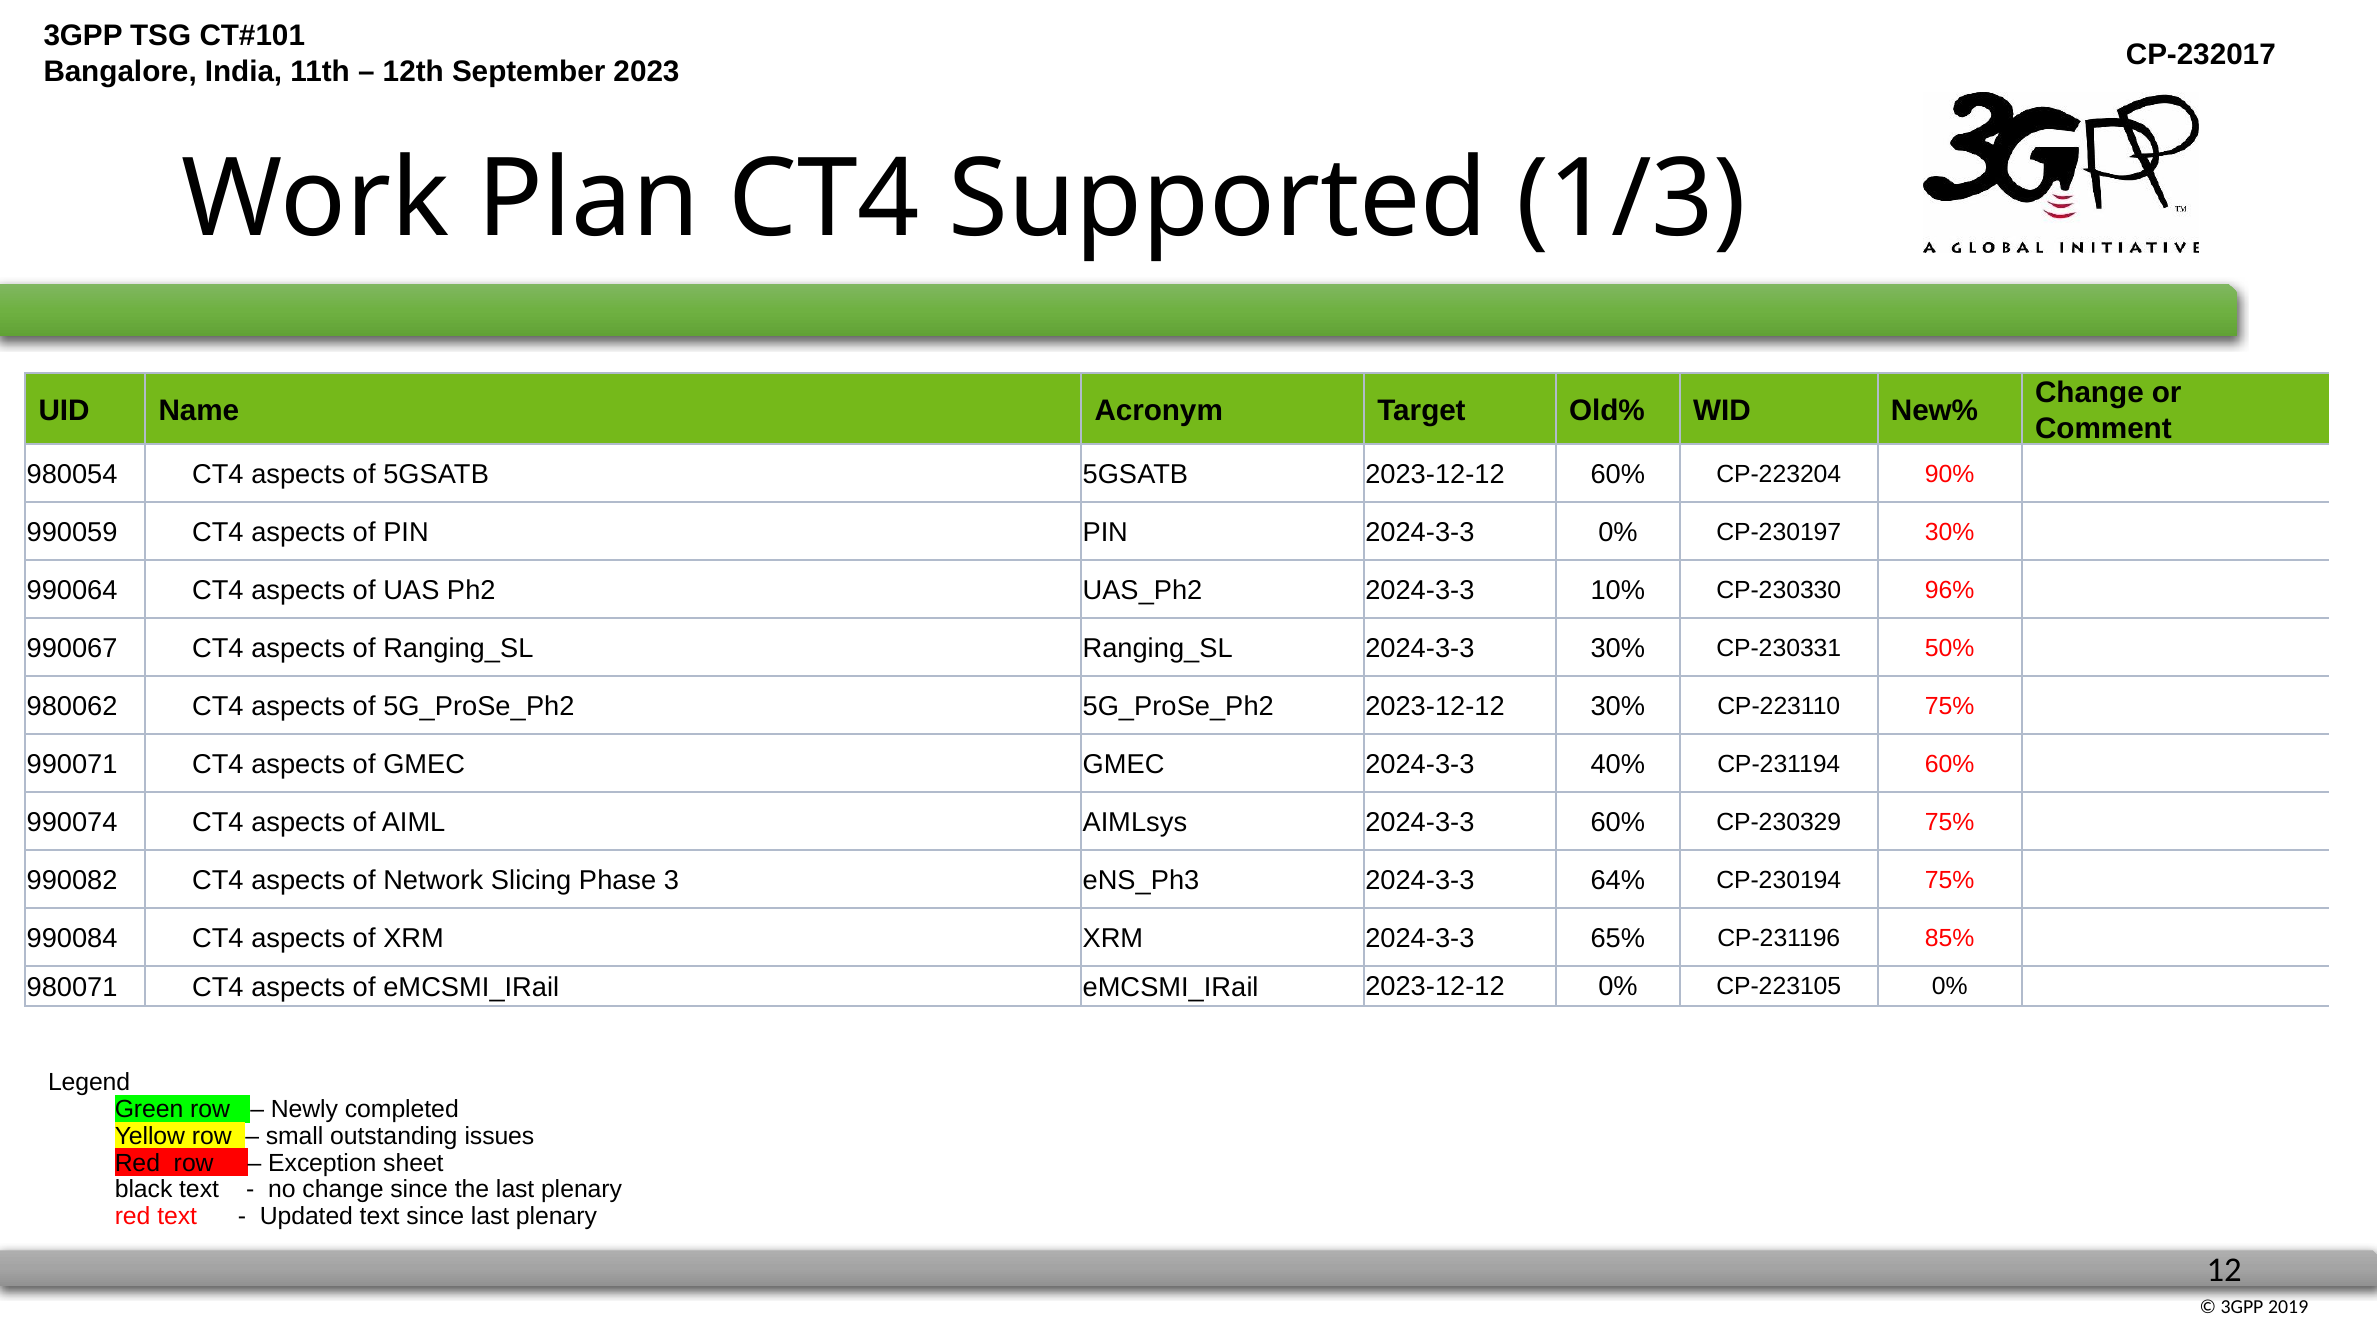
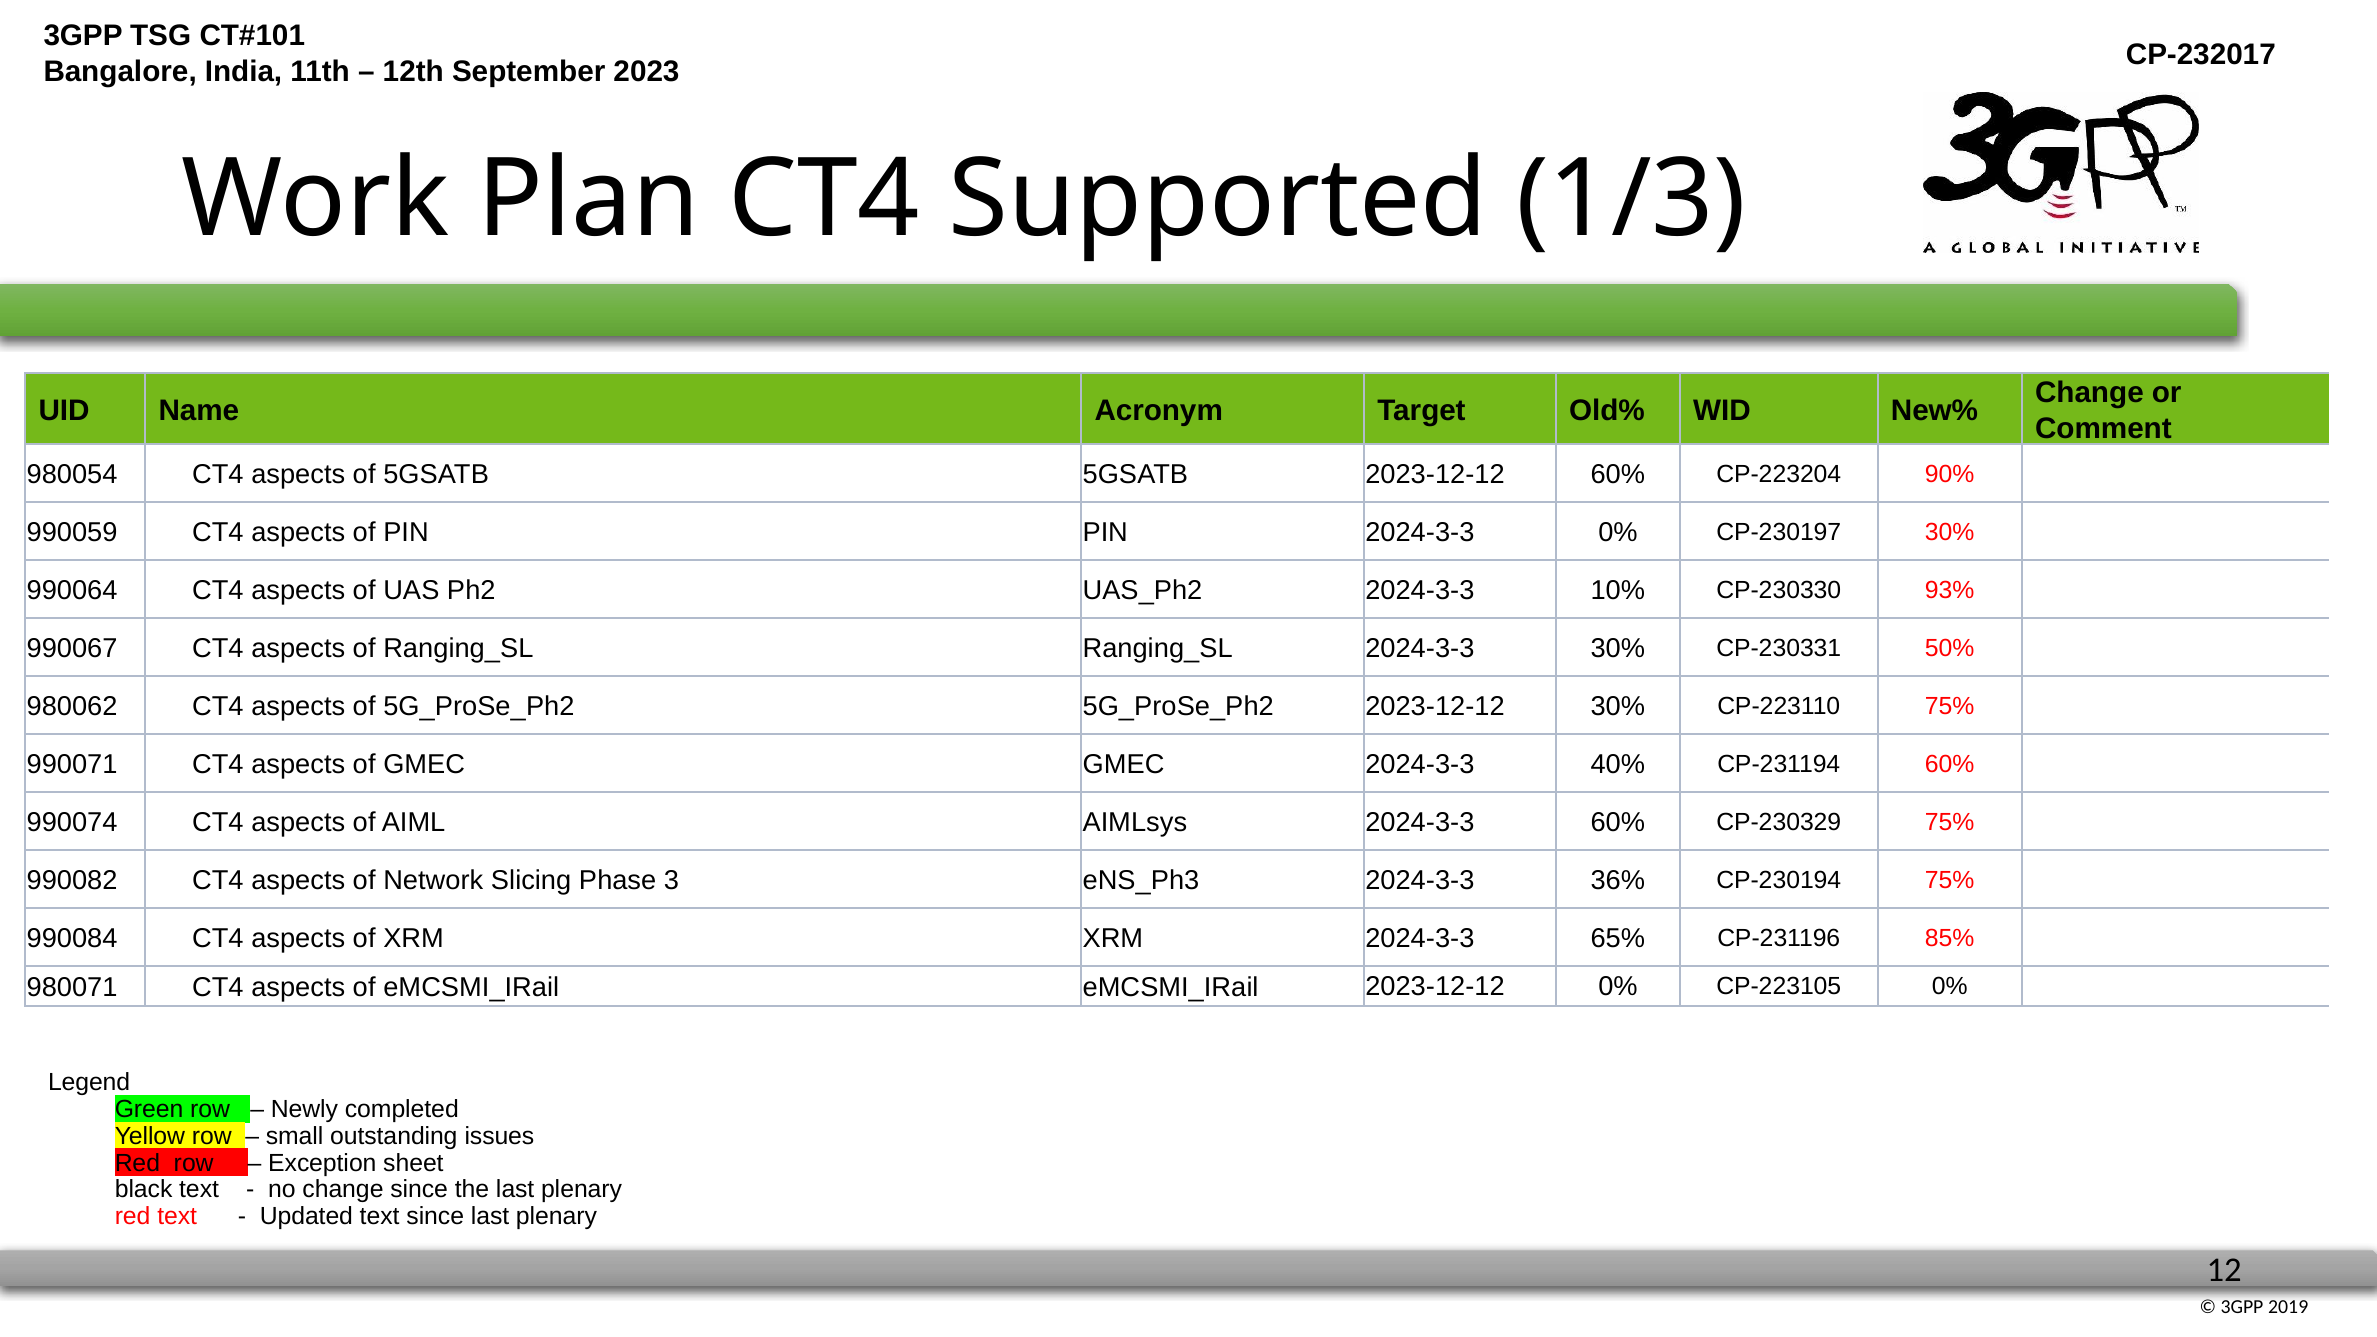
96%: 96% -> 93% (1950, 590)
64%: 64% -> 36% (1618, 880)
